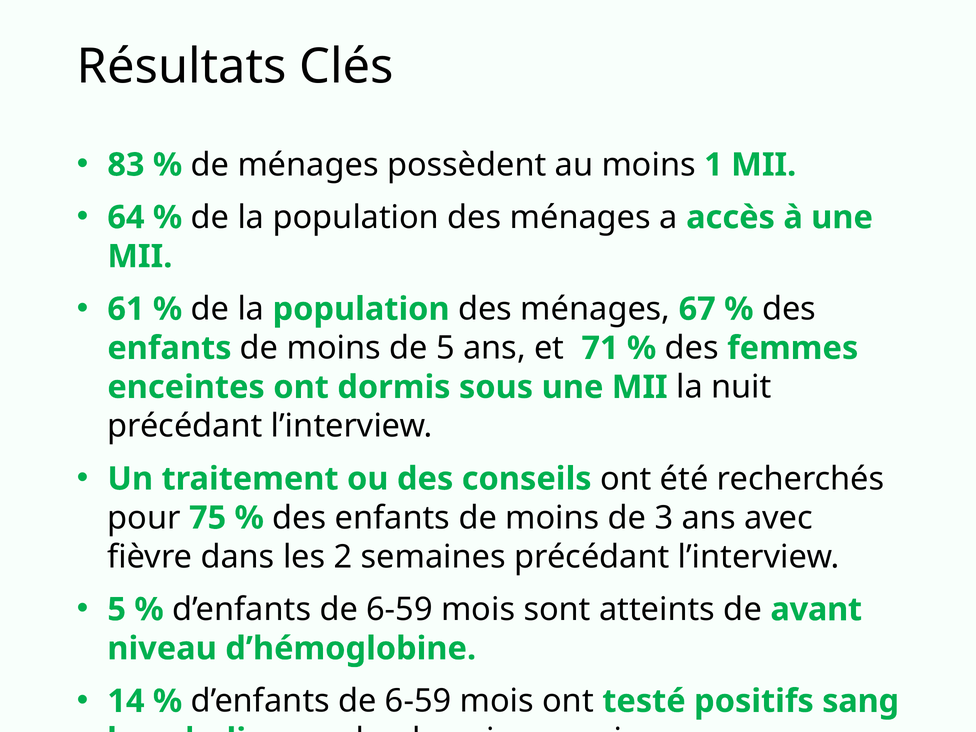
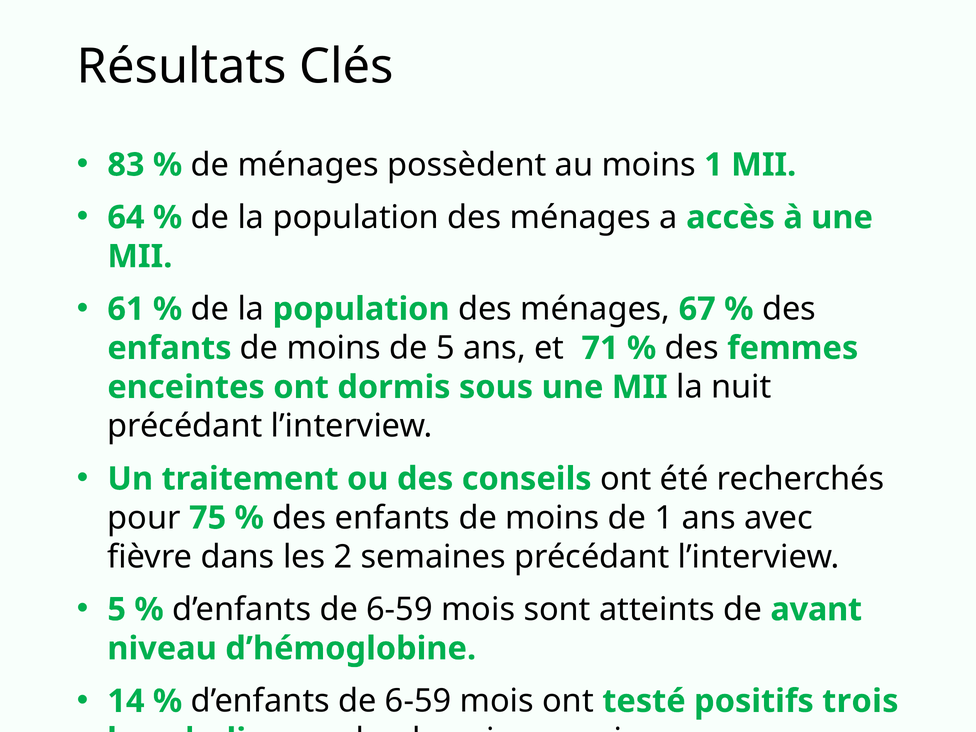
de 3: 3 -> 1 (664, 518)
sang: sang -> trois (860, 701)
